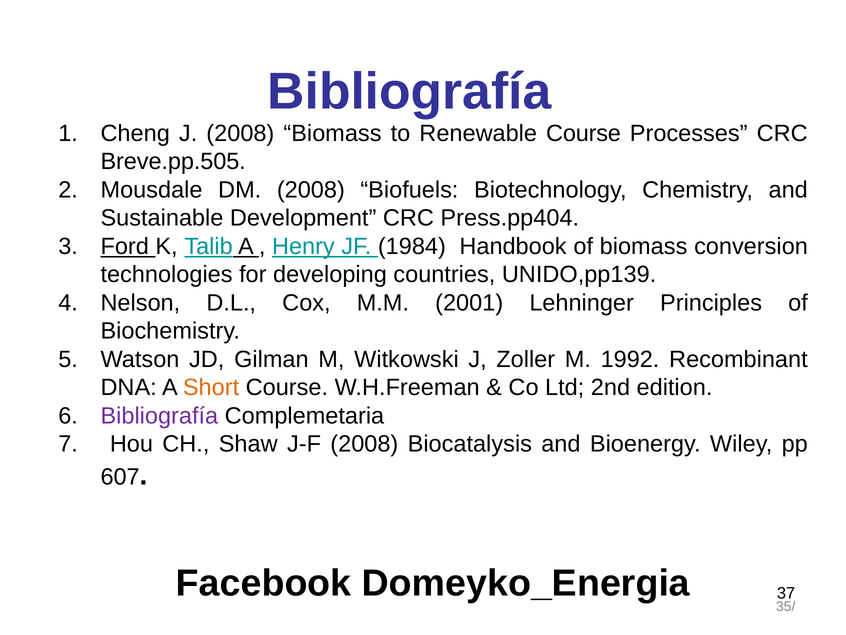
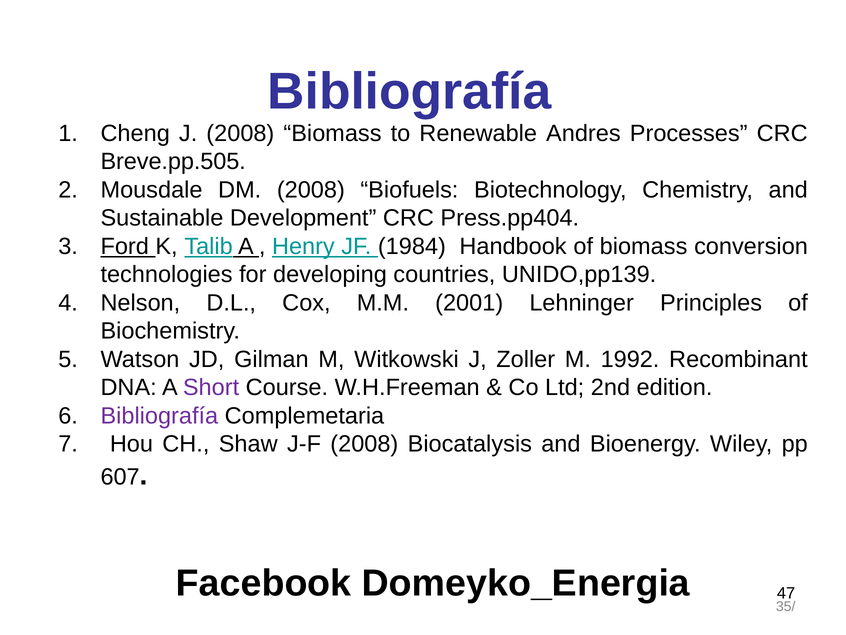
Renewable Course: Course -> Andres (583, 133)
Short colour: orange -> purple (211, 387)
37: 37 -> 47 (786, 593)
